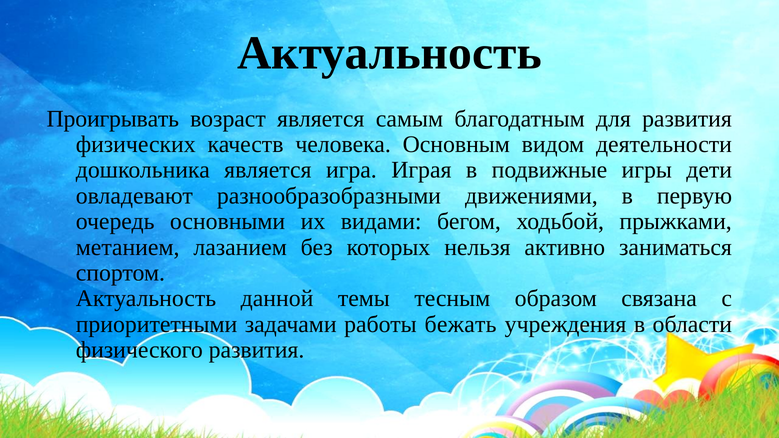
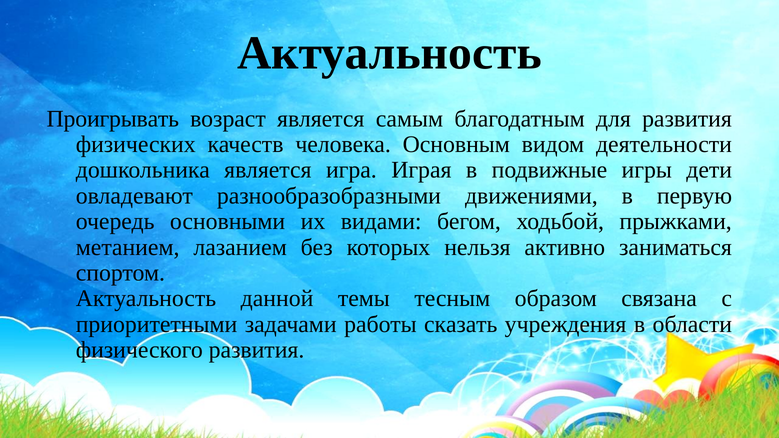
бежать: бежать -> сказать (461, 324)
